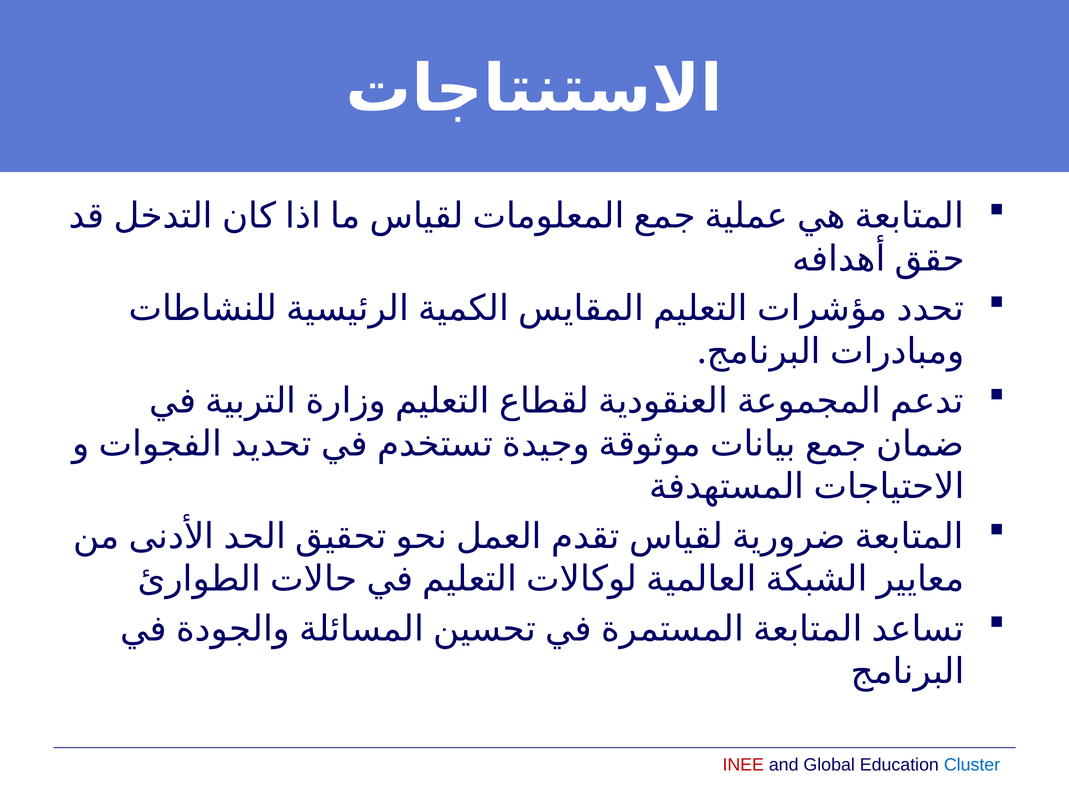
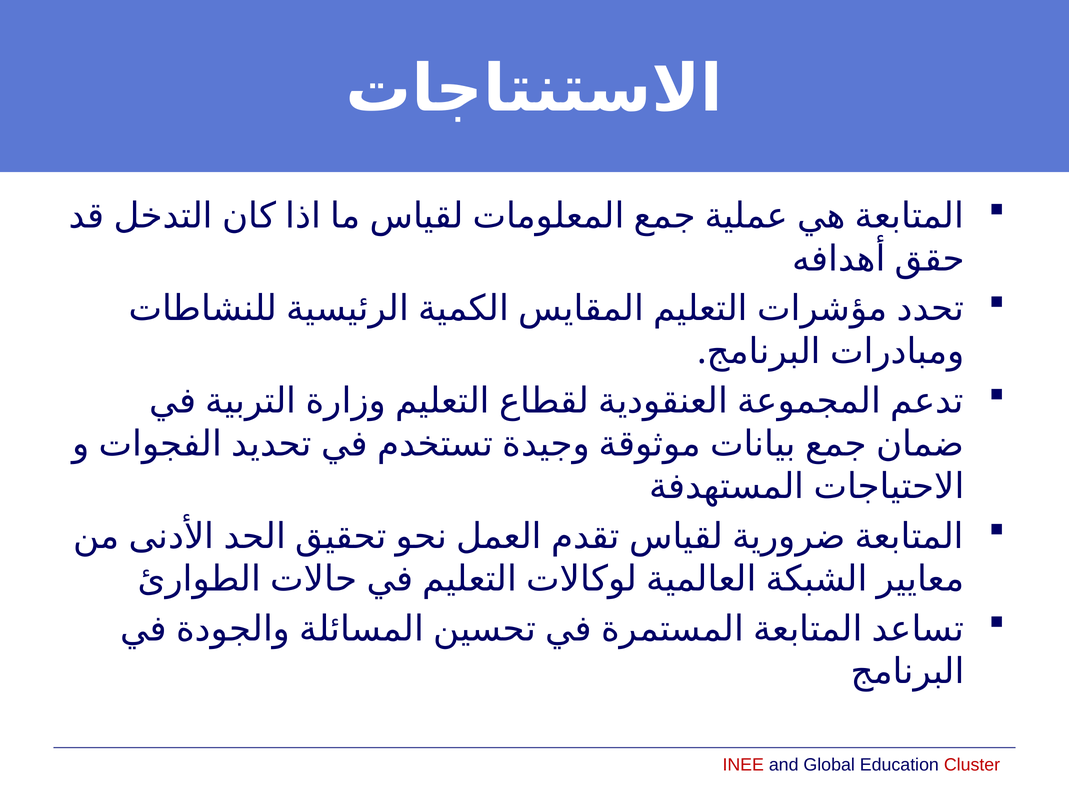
Cluster colour: blue -> red (972, 766)
